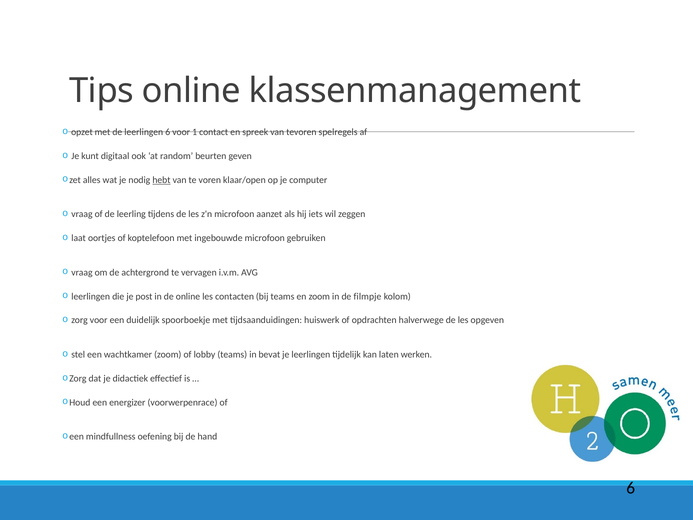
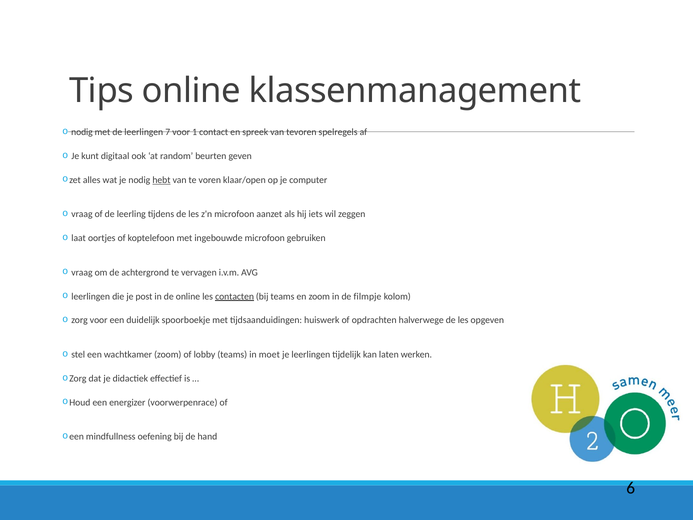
opzet: opzet -> nodig (82, 132)
leerlingen 6: 6 -> 7 (168, 132)
contacten underline: none -> present (235, 296)
bevat: bevat -> moet (269, 354)
